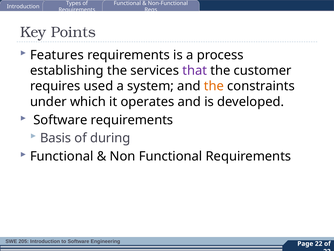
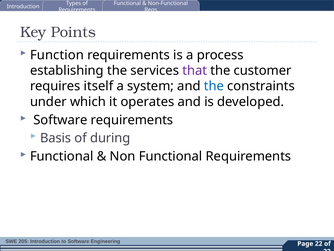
Features: Features -> Function (57, 55)
used: used -> itself (98, 86)
the colour: orange -> blue (214, 86)
